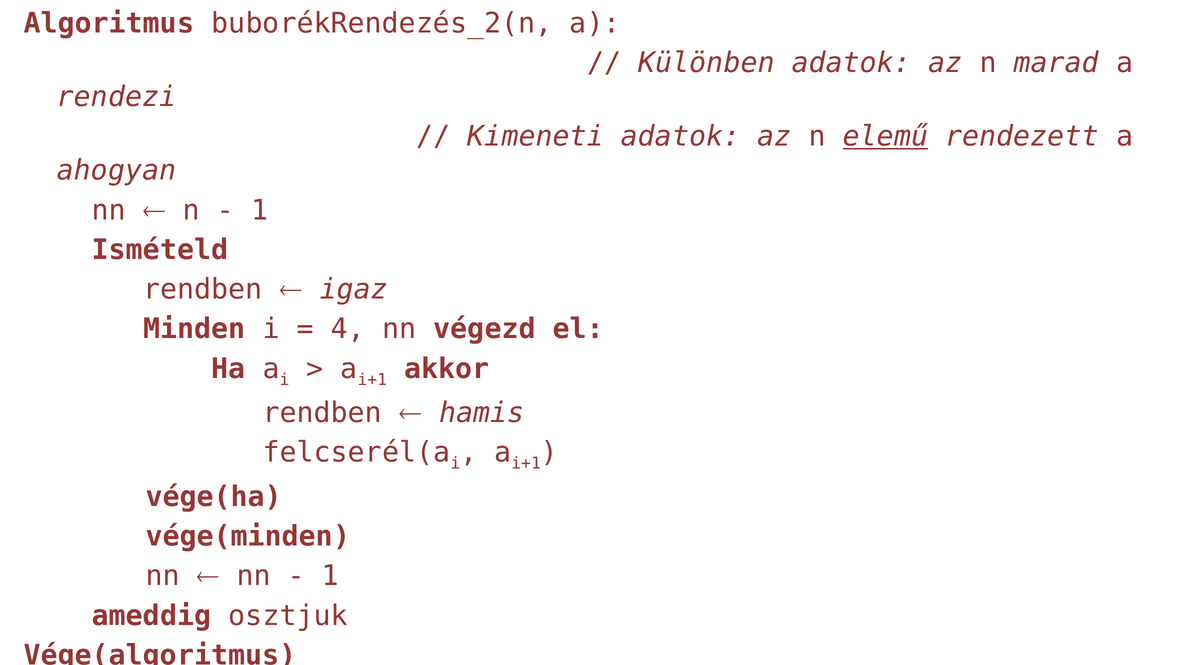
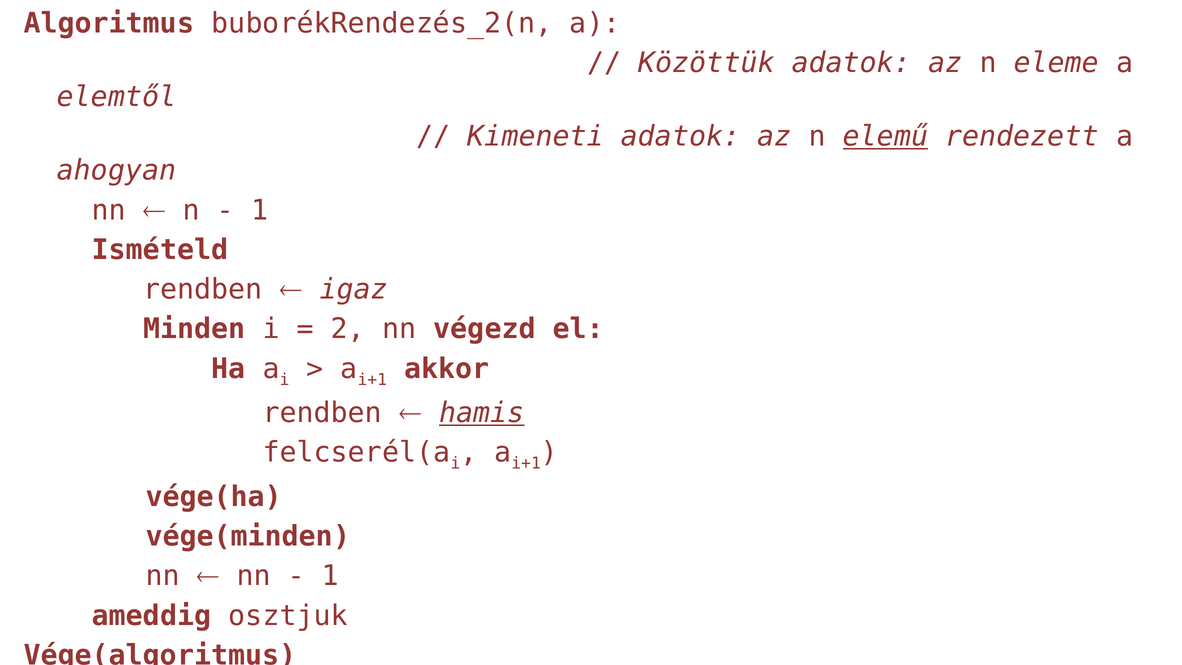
Különben: Különben -> Közöttük (706, 63)
marad: marad -> eleme (1056, 63)
rendezi: rendezi -> elemtől (117, 97)
4: 4 -> 2 (348, 329)
hamis underline: none -> present (482, 413)
